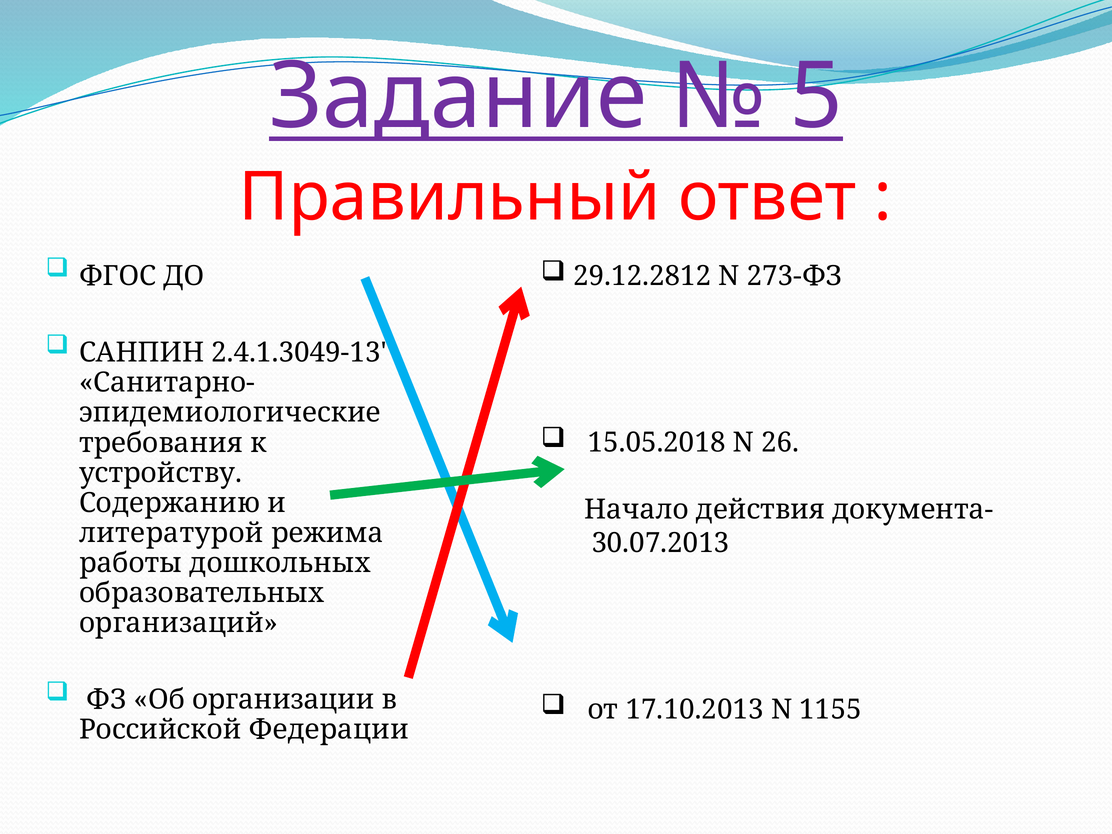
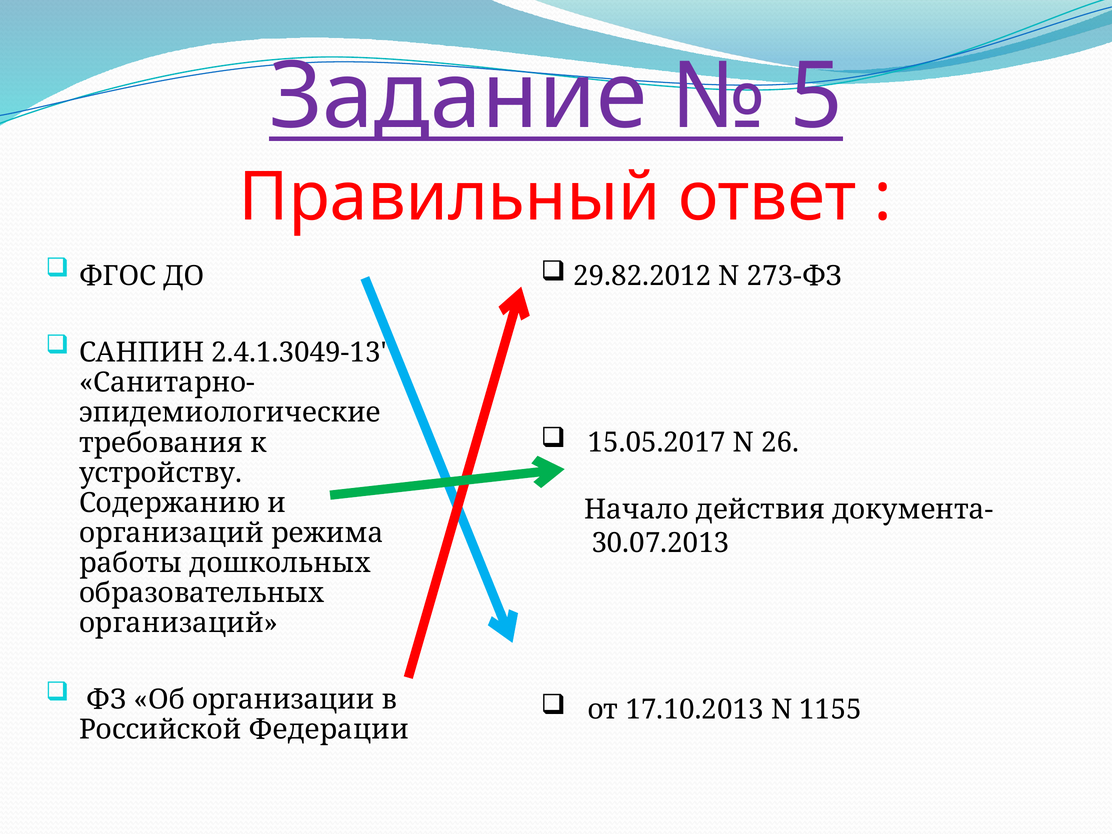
29.12.2812: 29.12.2812 -> 29.82.2012 (642, 276)
15.05.2018: 15.05.2018 -> 15.05.2017 (657, 443)
литературой: литературой -> организаций (172, 533)
